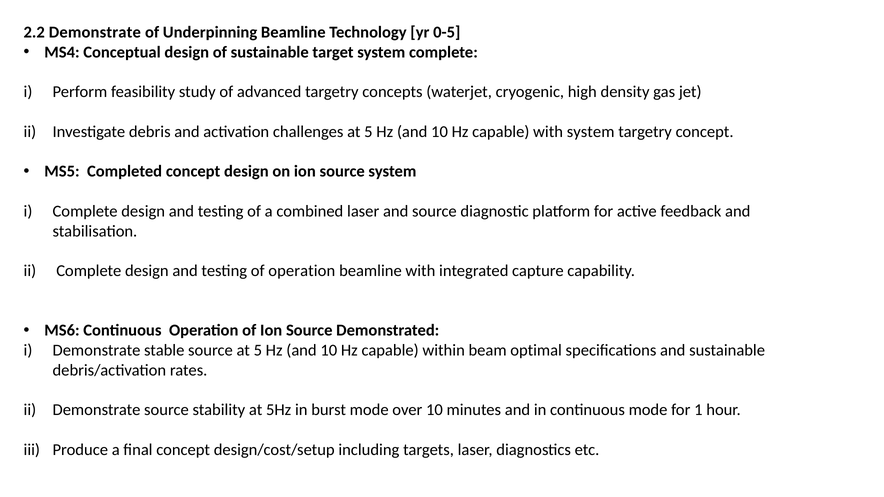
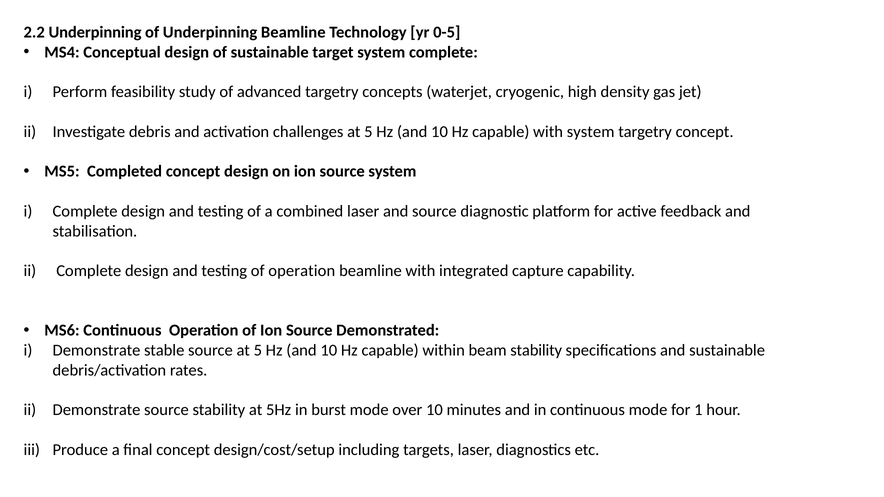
2.2 Demonstrate: Demonstrate -> Underpinning (95, 32)
beam optimal: optimal -> stability (536, 351)
